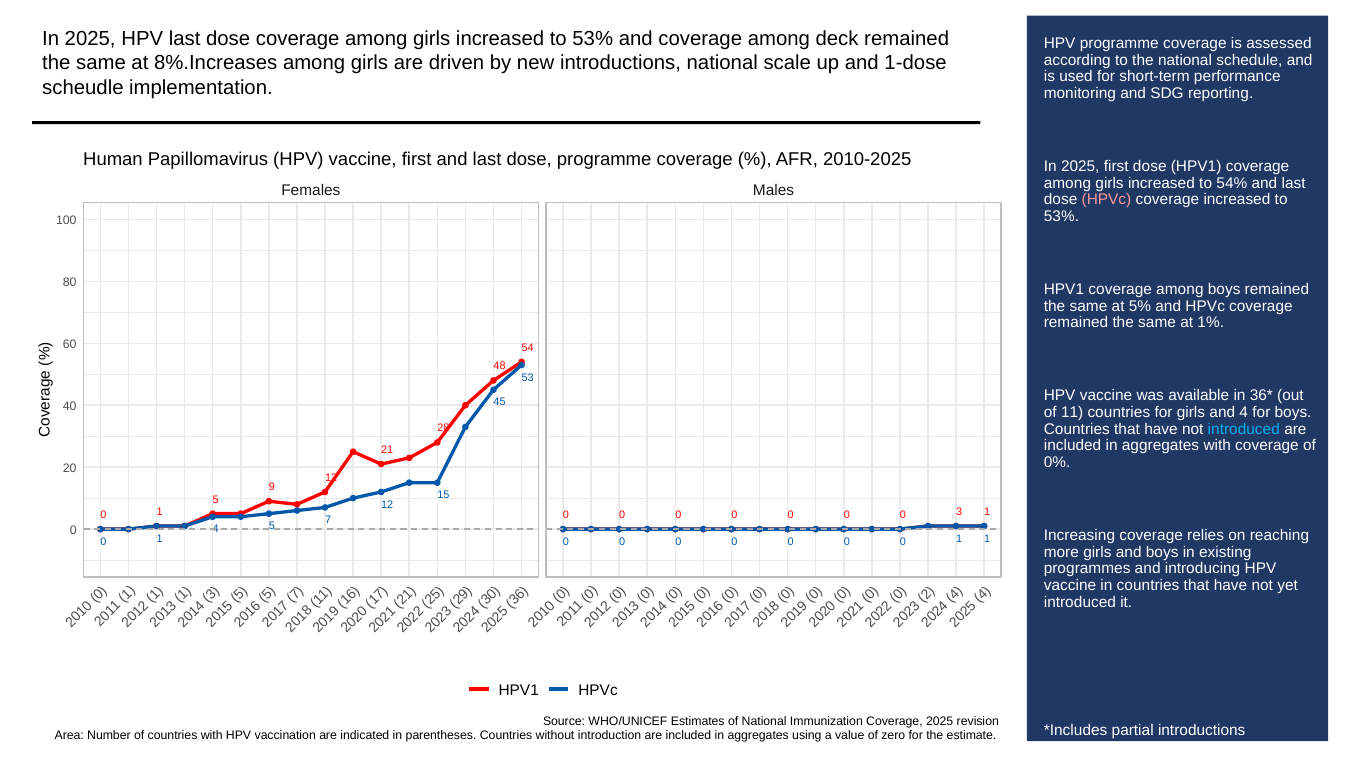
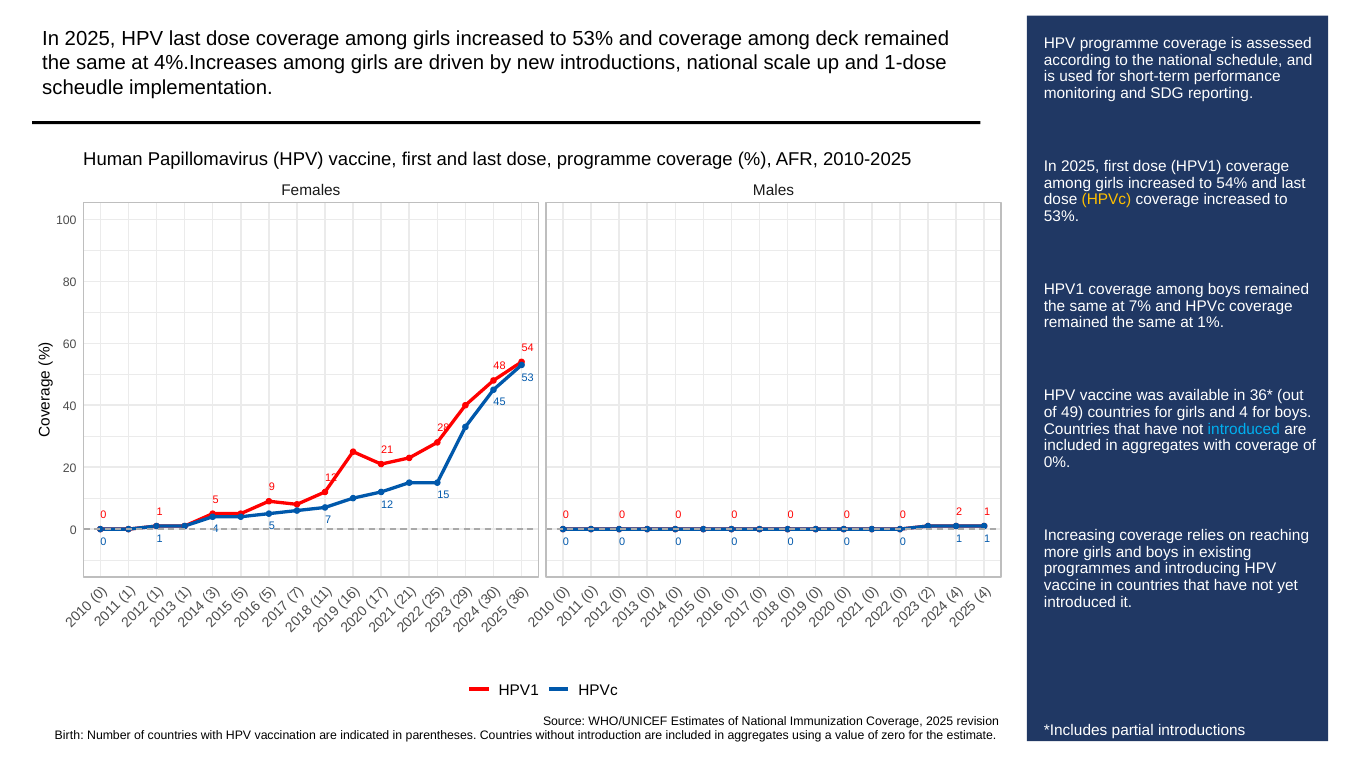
8%.Increases: 8%.Increases -> 4%.Increases (216, 63)
HPVc colour: pink -> yellow (1106, 200)
5%: 5% -> 7% (1140, 306)
11: 11 -> 49 (1072, 412)
0 0 3: 3 -> 2 (959, 512)
Area: Area -> Birth (69, 735)
